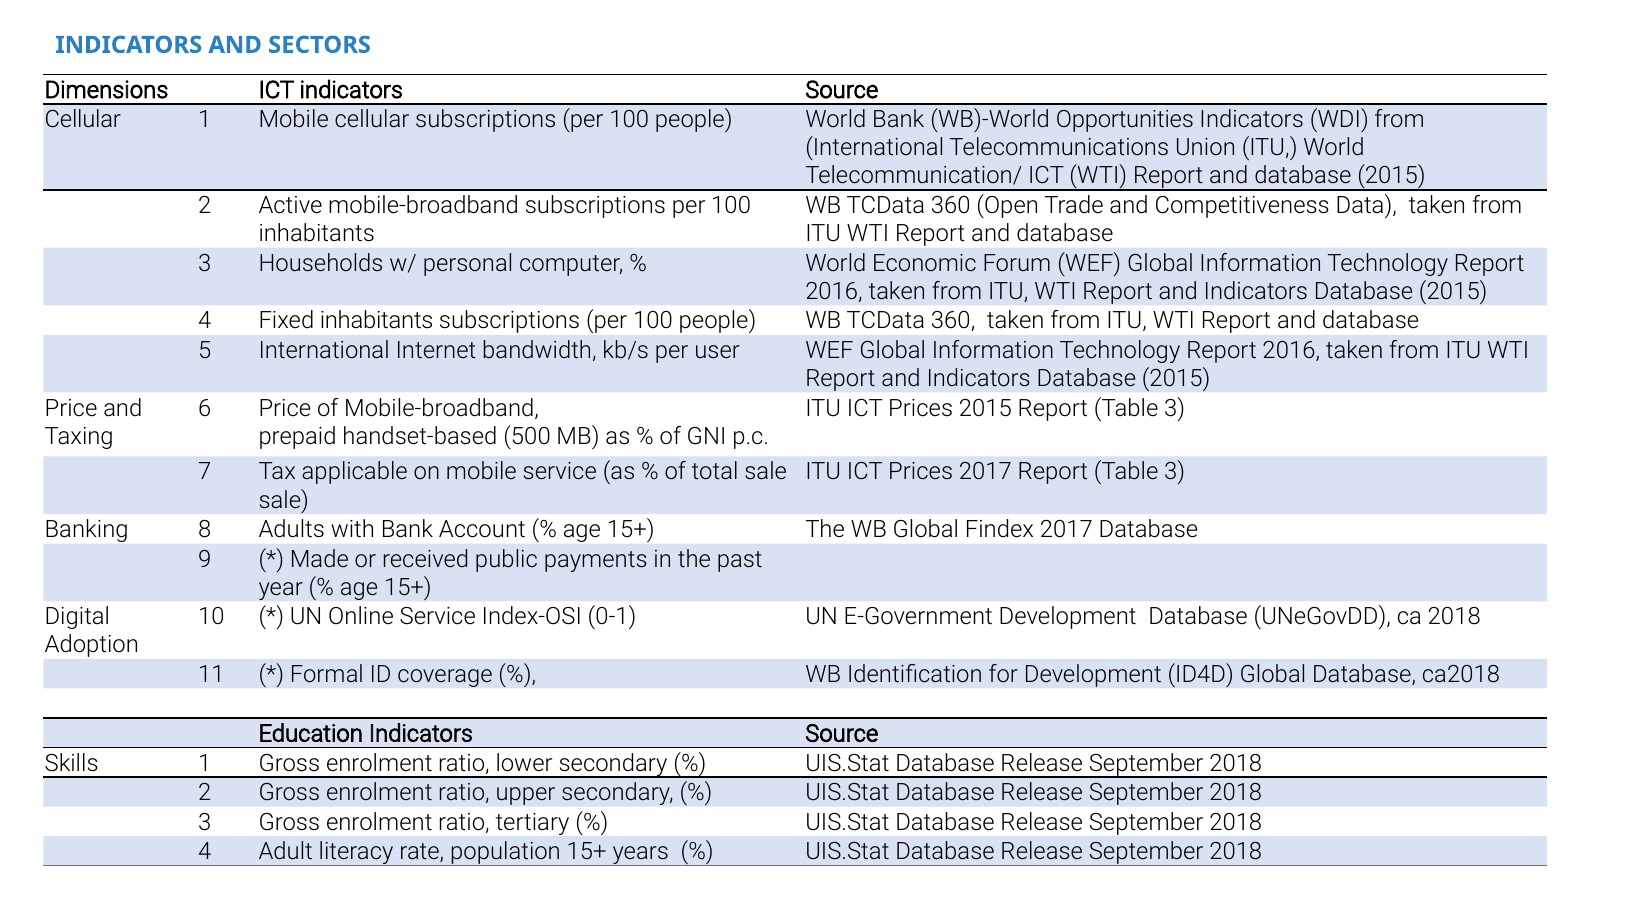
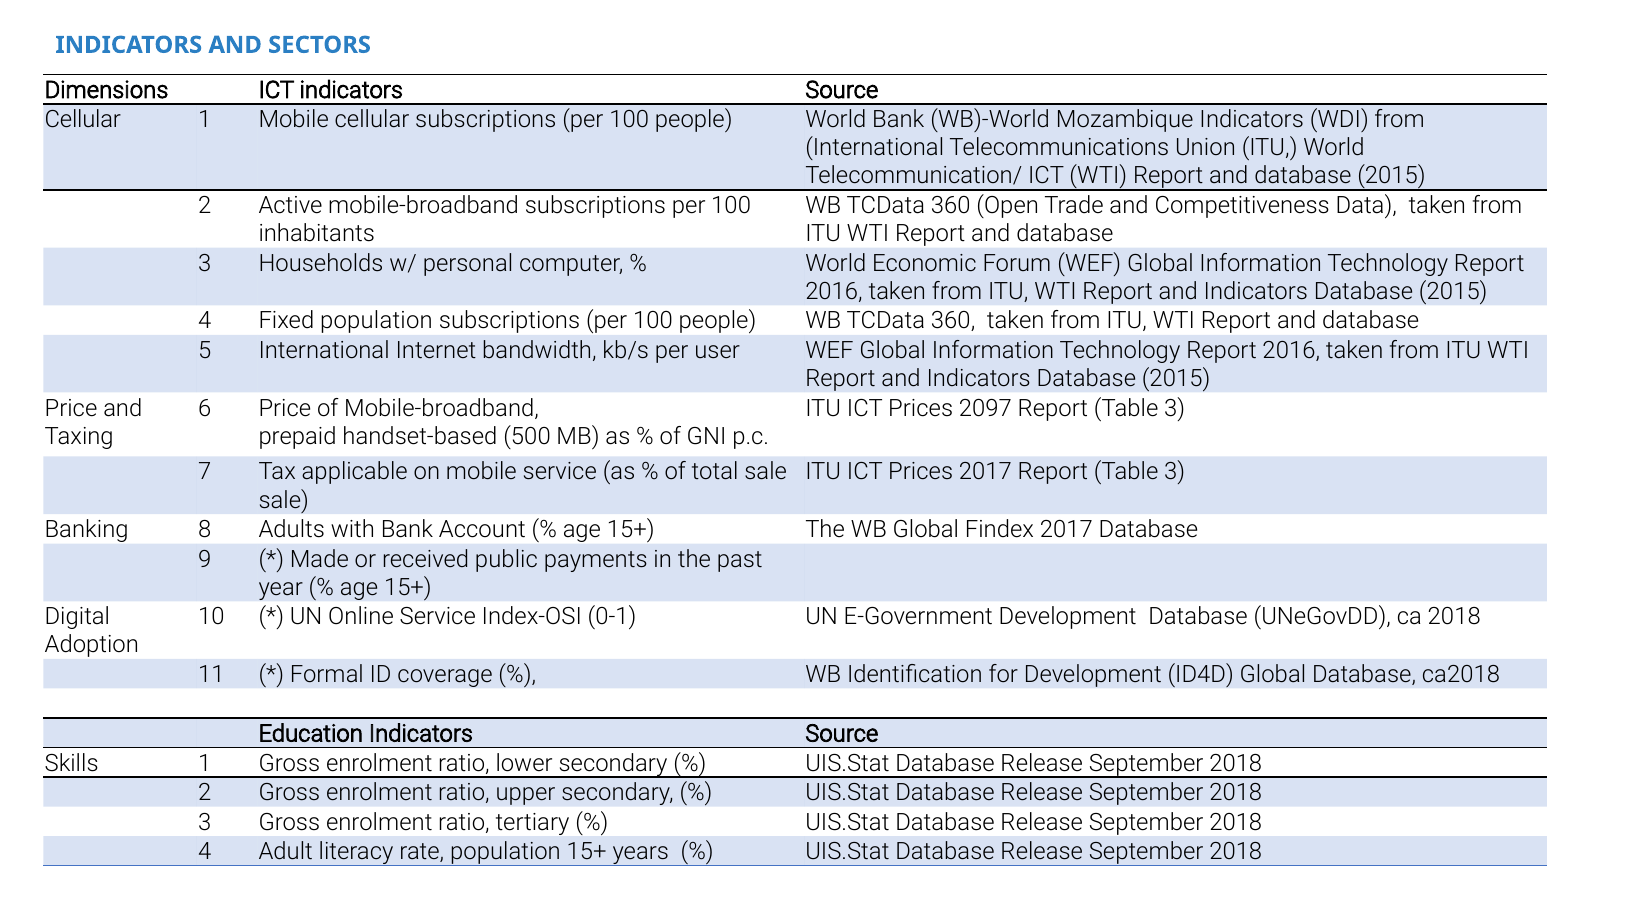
Opportunities: Opportunities -> Mozambique (1125, 120)
Fixed inhabitants: inhabitants -> population (376, 321)
Prices 2015: 2015 -> 2097 (985, 408)
